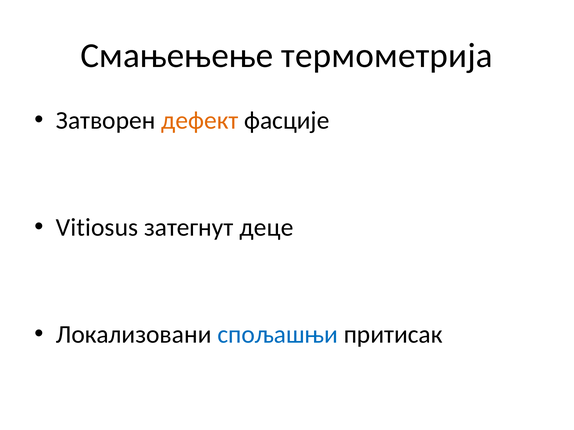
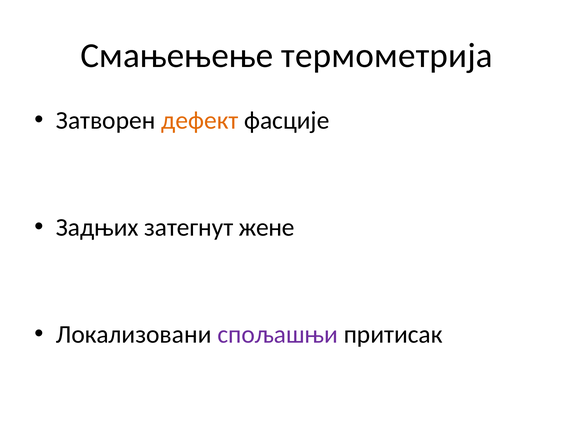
Vitiosus: Vitiosus -> Задњих (97, 228)
деце: деце -> жене (267, 228)
спољашњи colour: blue -> purple (278, 335)
